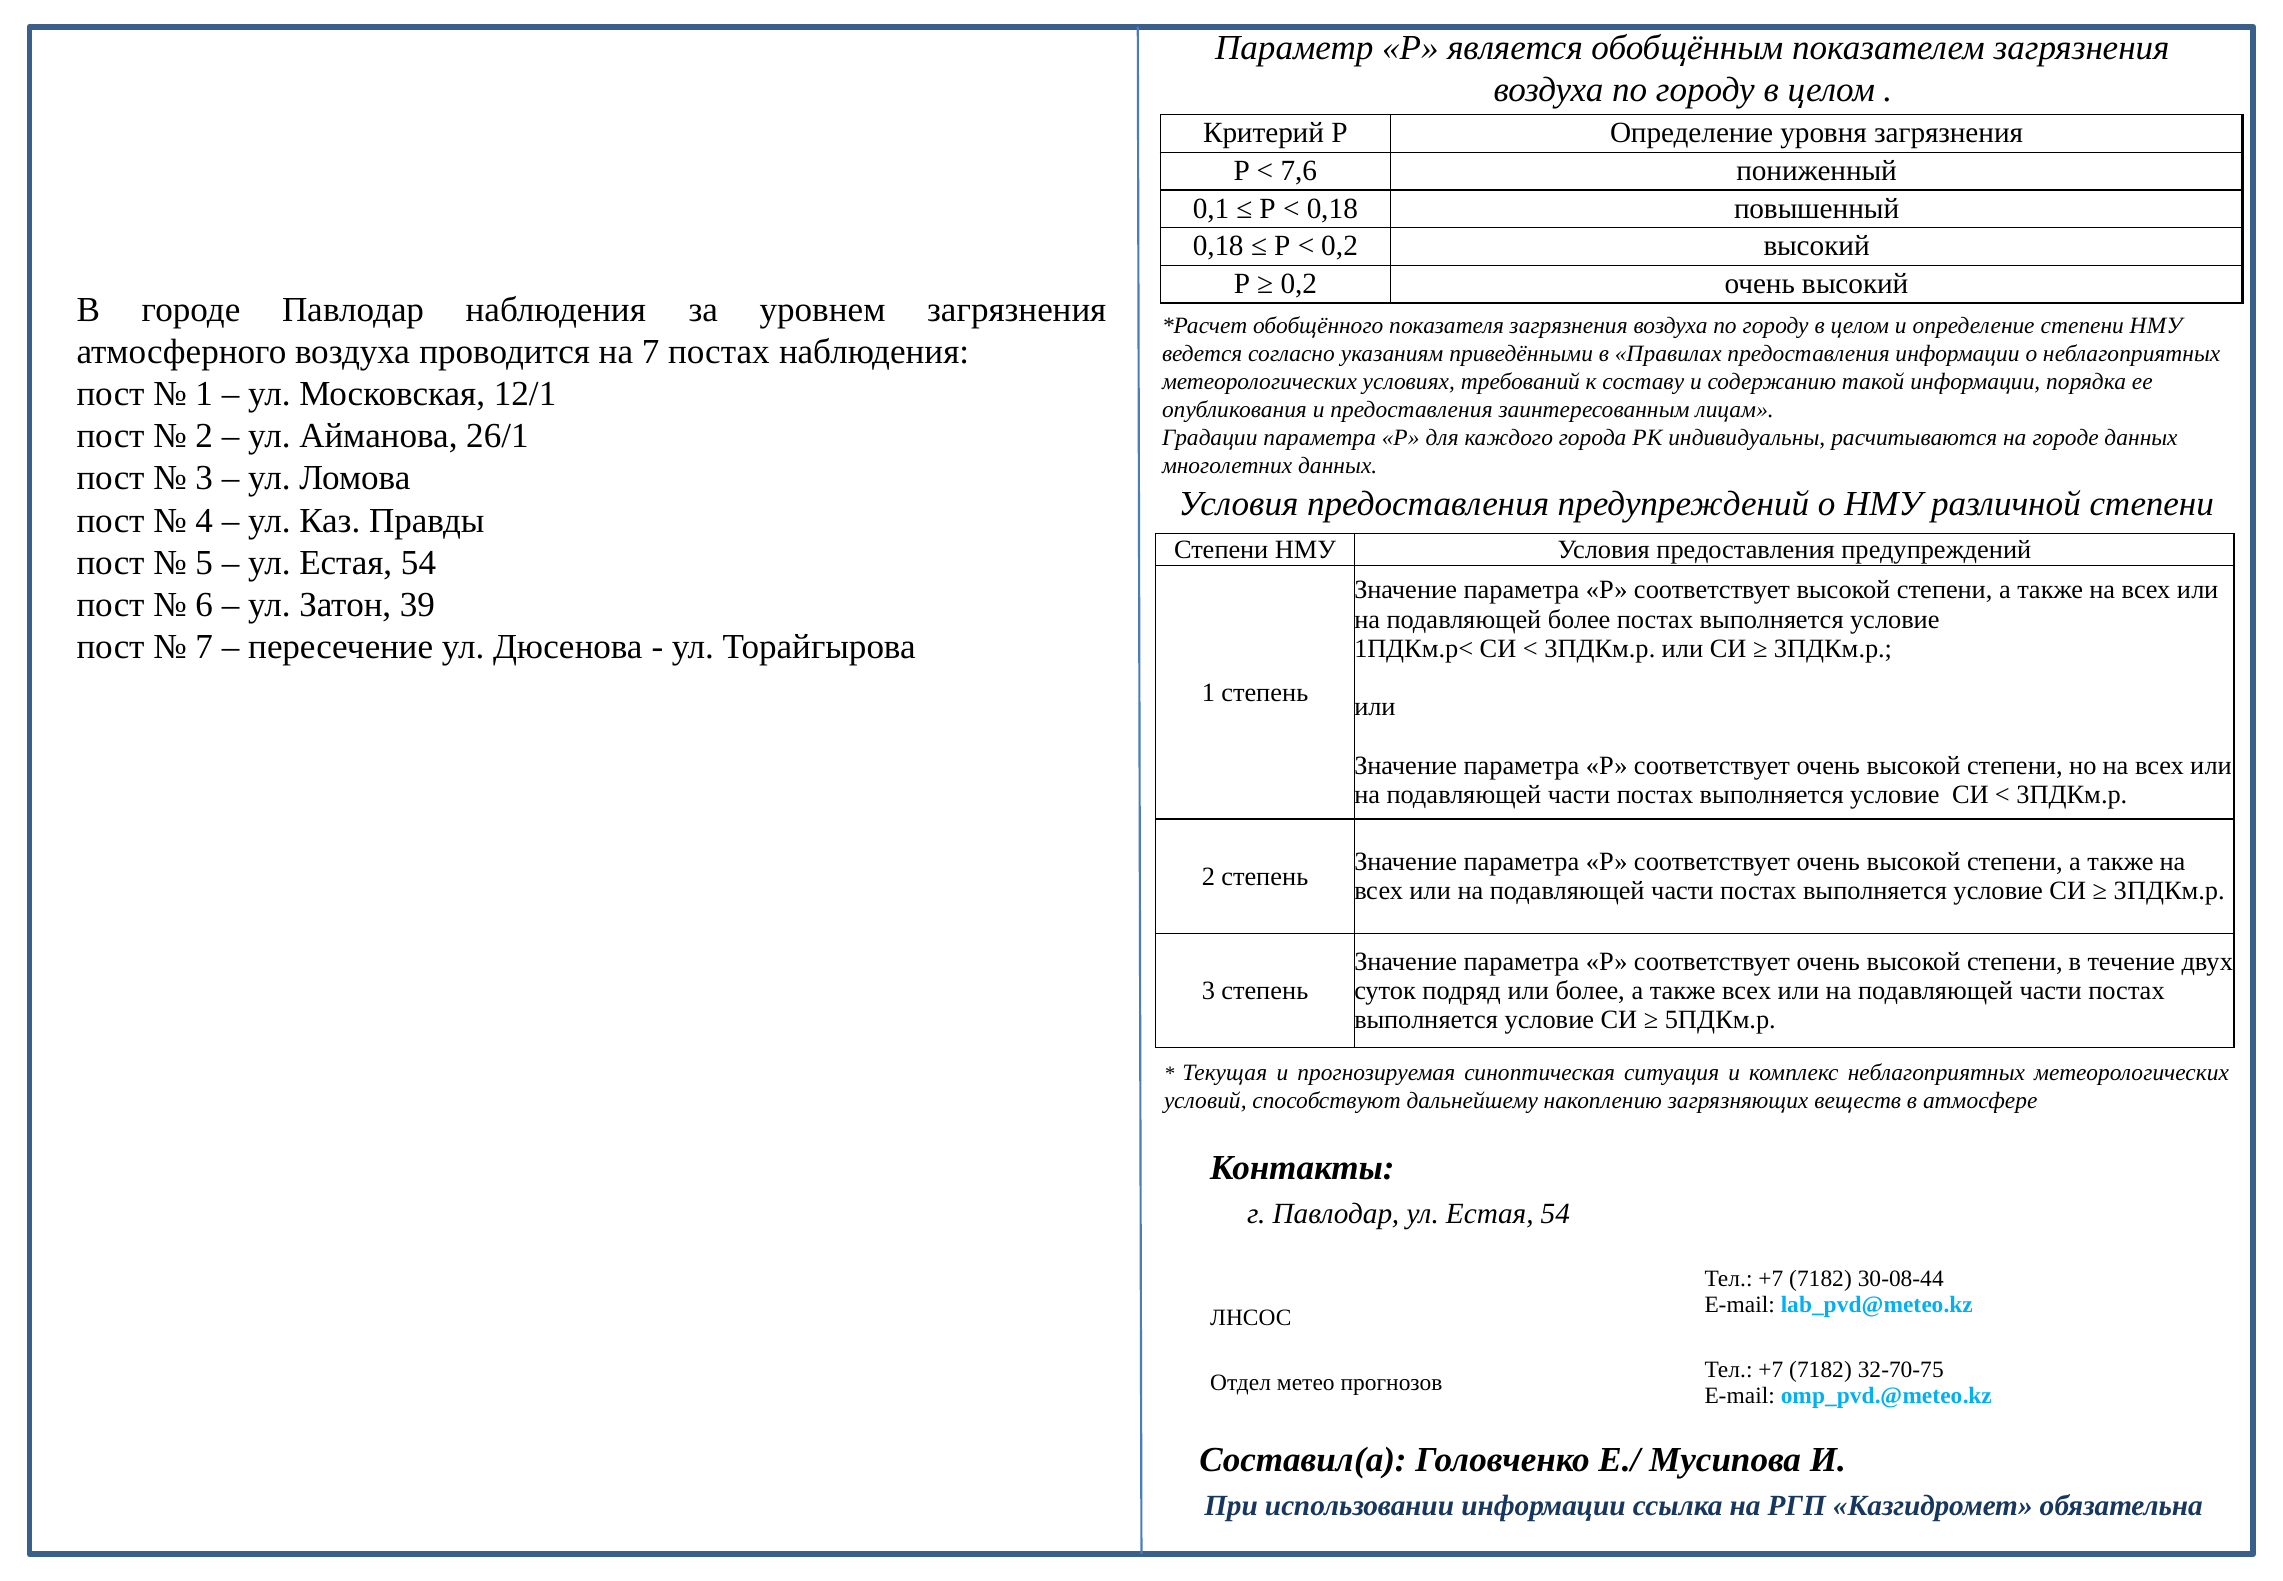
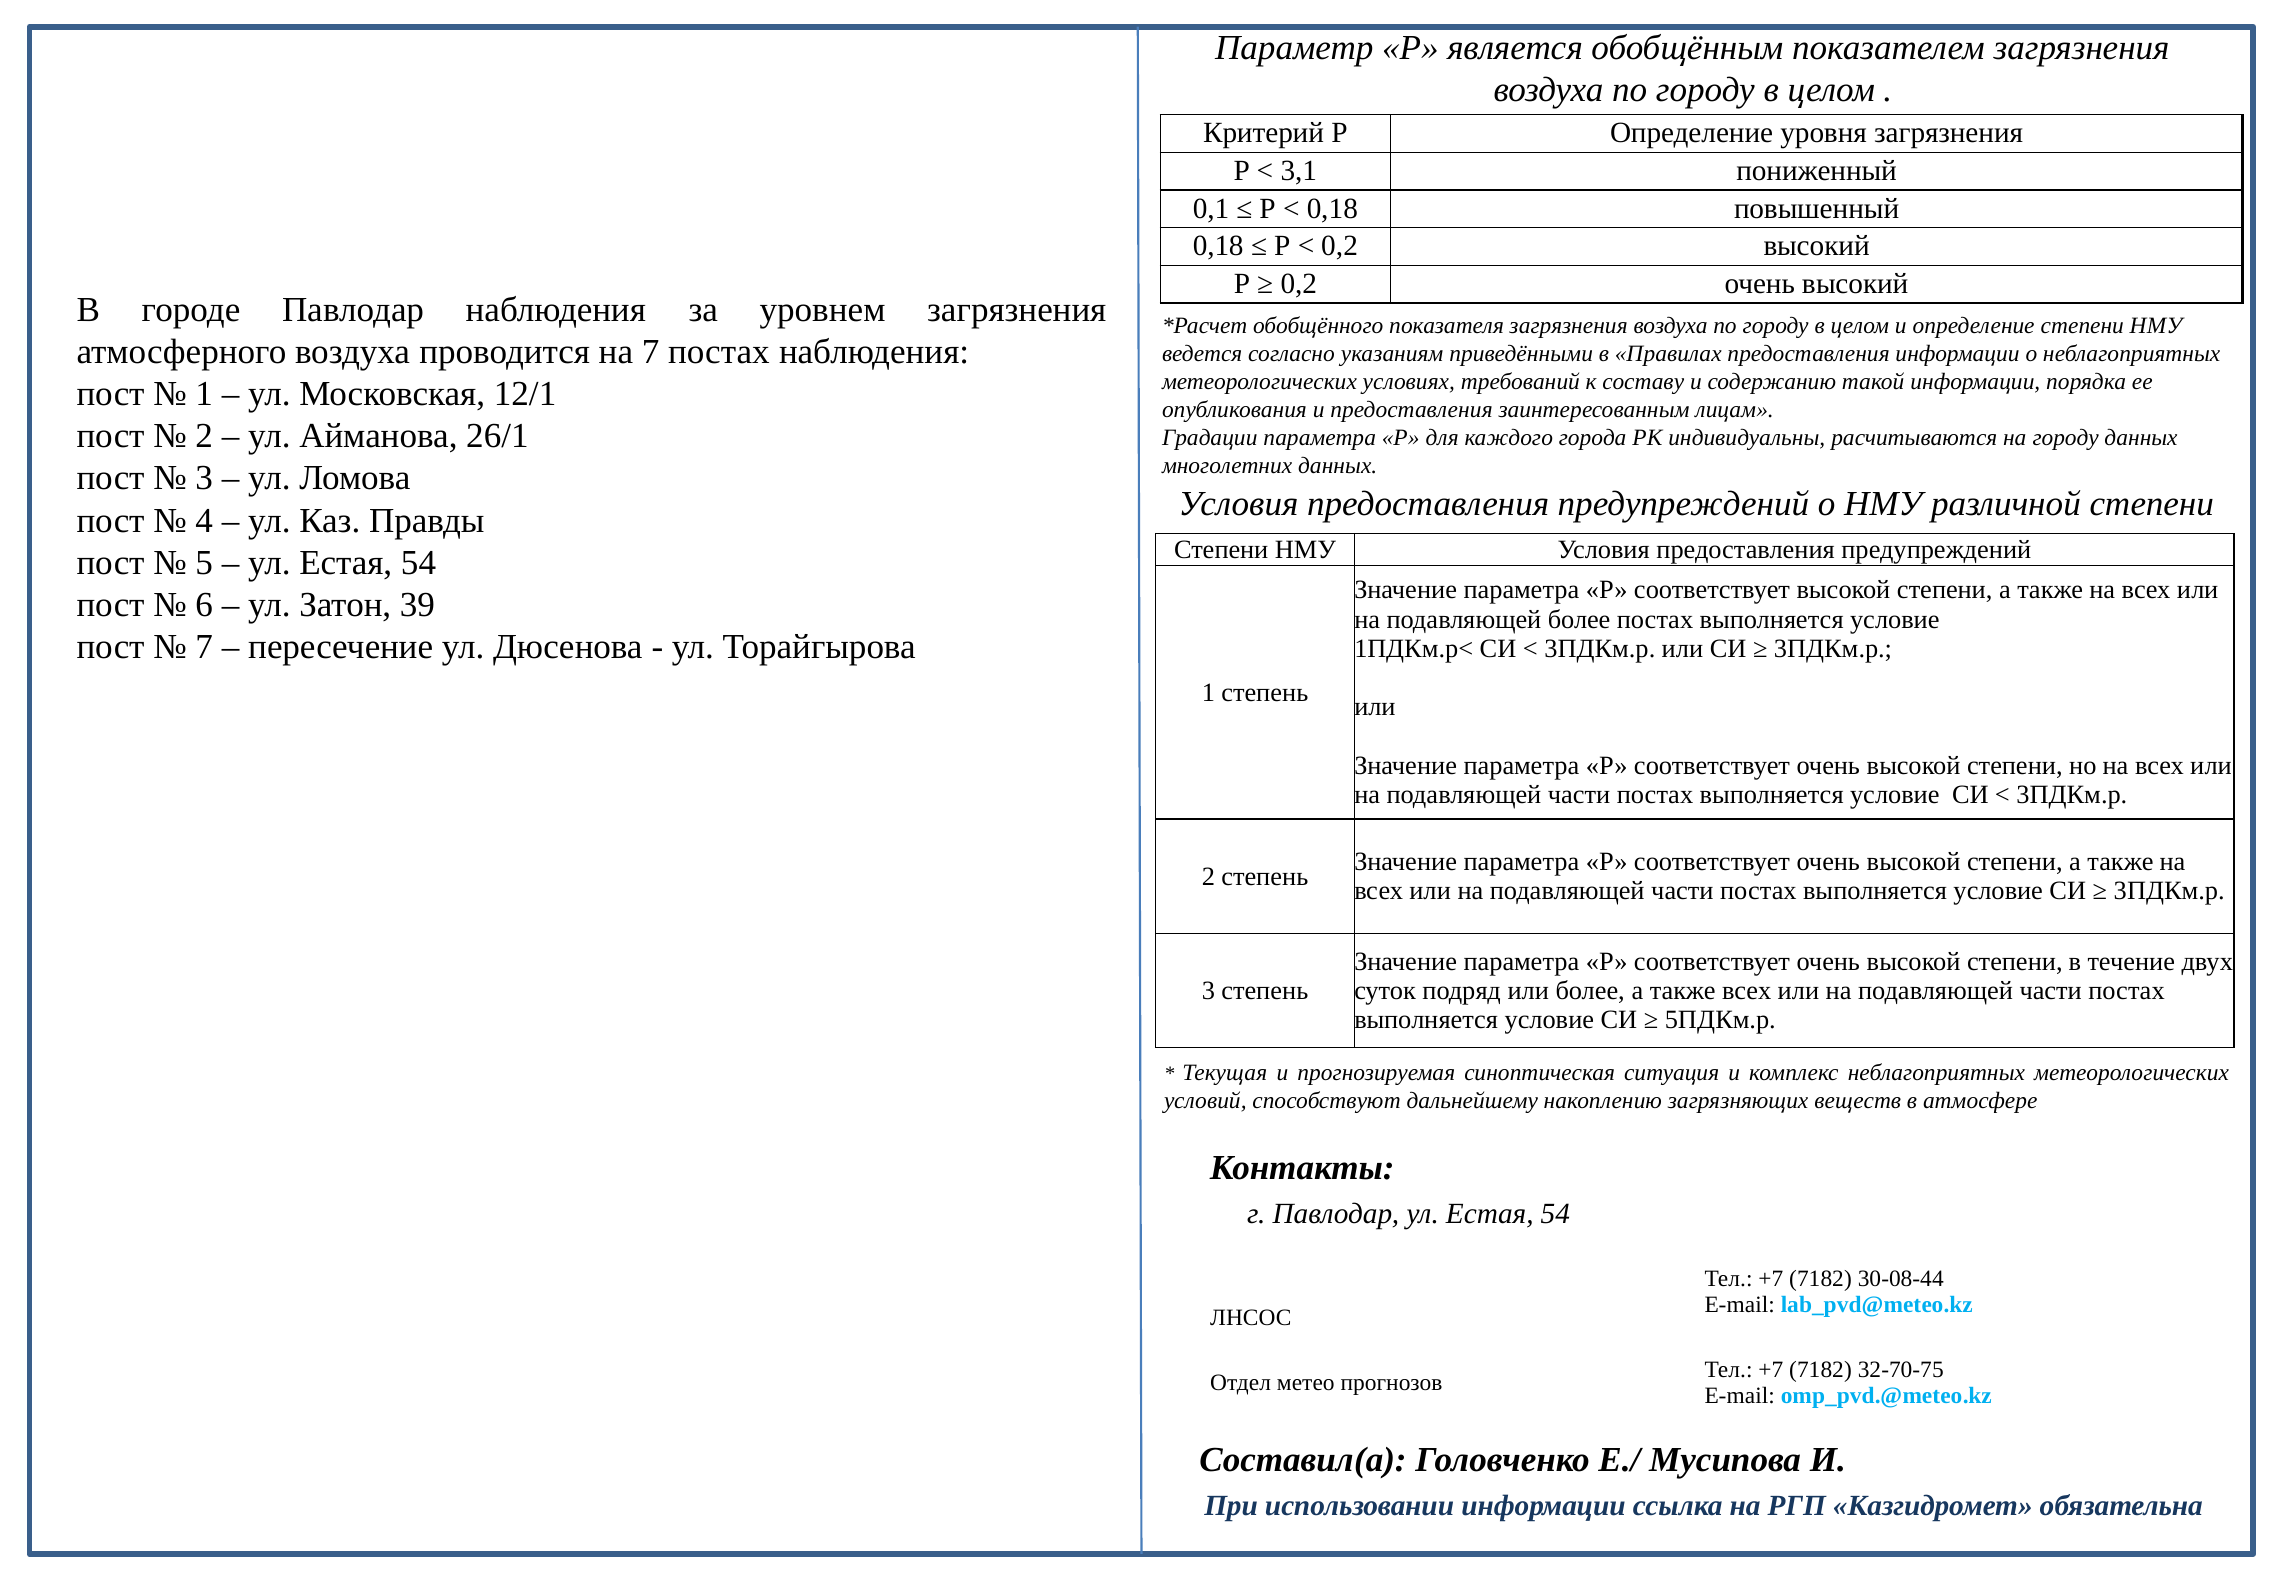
7,6: 7,6 -> 3,1 (1299, 171)
на городе: городе -> городу (2066, 438)
